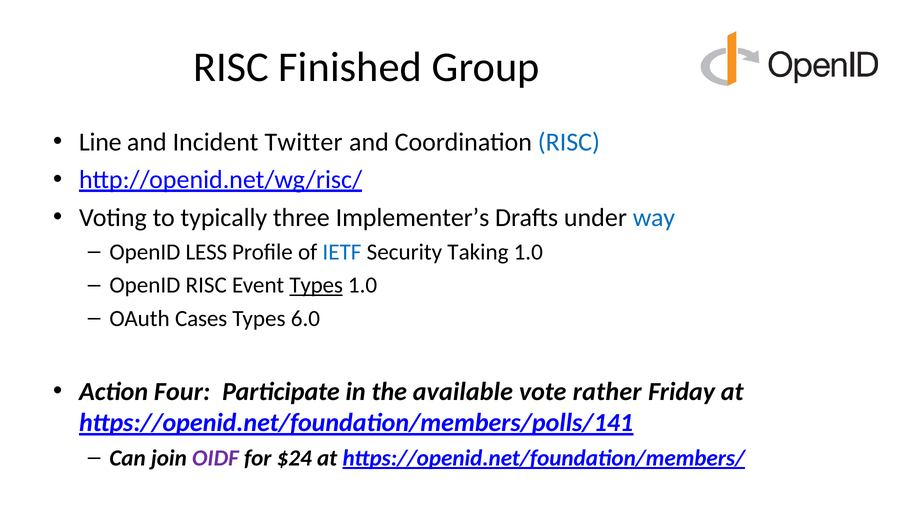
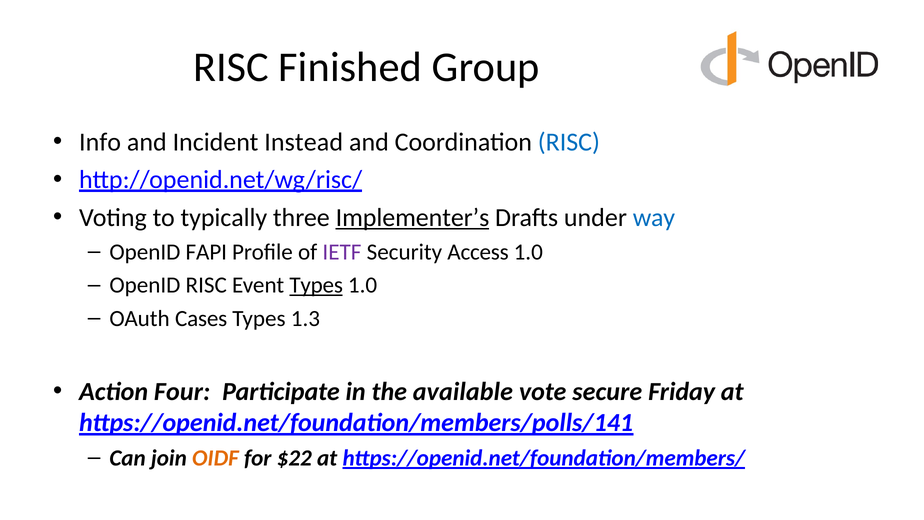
Line: Line -> Info (100, 142)
Twitter: Twitter -> Instead (304, 142)
Implementer’s underline: none -> present (412, 217)
LESS: LESS -> FAPI (206, 252)
IETF colour: blue -> purple (342, 252)
Taking: Taking -> Access (478, 252)
6.0: 6.0 -> 1.3 (305, 318)
rather: rather -> secure (607, 391)
OIDF colour: purple -> orange (215, 458)
$24: $24 -> $22 (294, 458)
